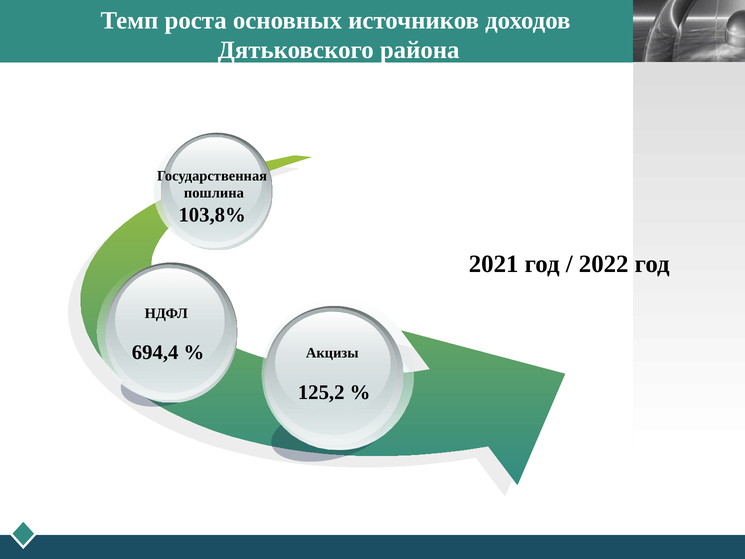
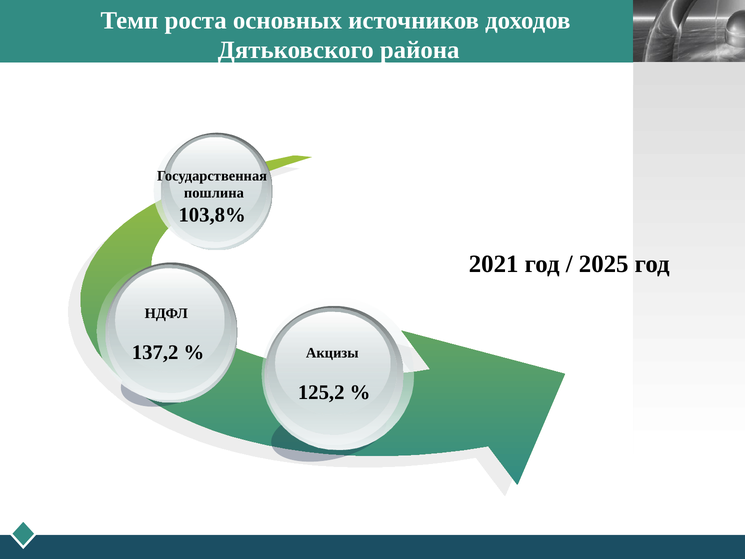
2022: 2022 -> 2025 (604, 264)
694,4: 694,4 -> 137,2 (155, 352)
